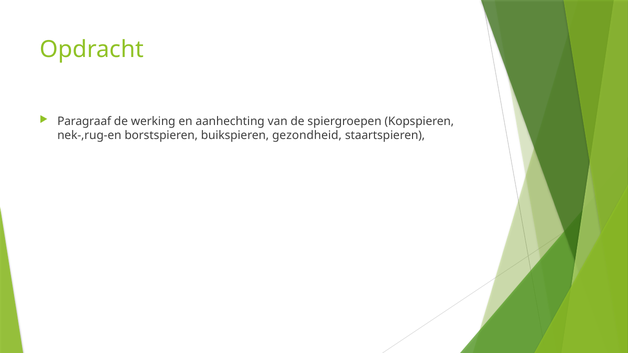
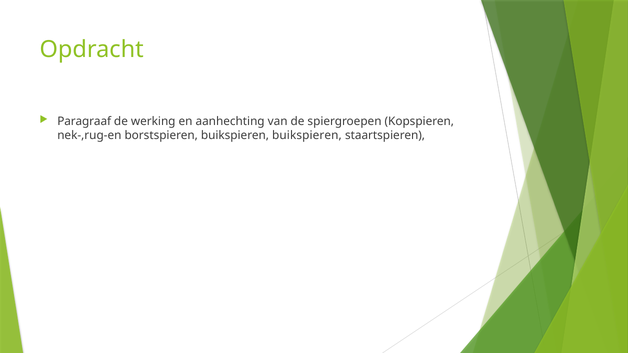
buikspieren gezondheid: gezondheid -> buikspieren (307, 136)
